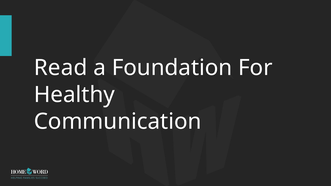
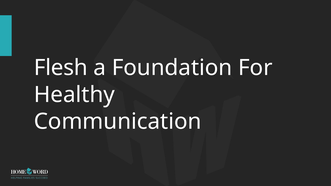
Read: Read -> Flesh (61, 68)
